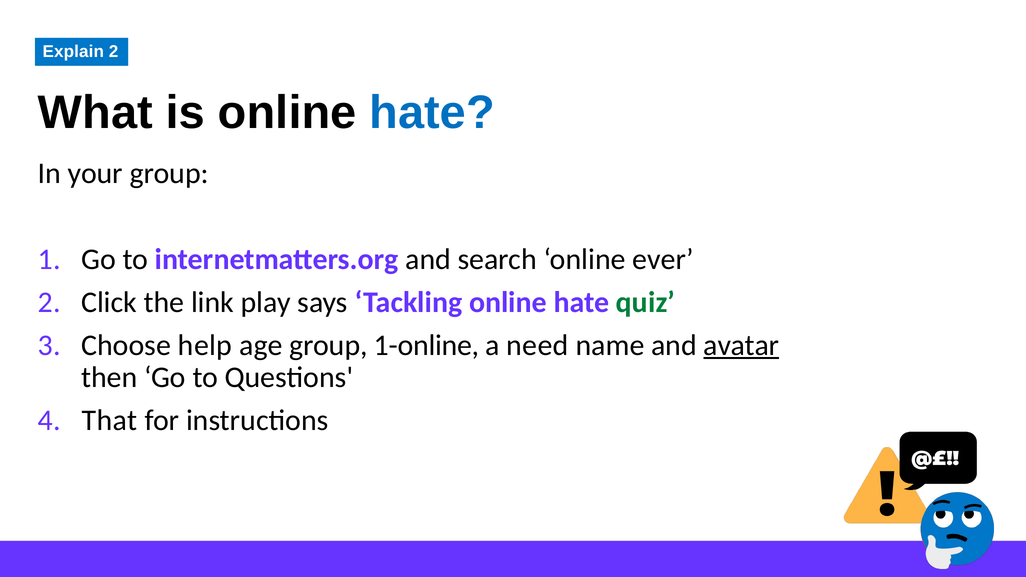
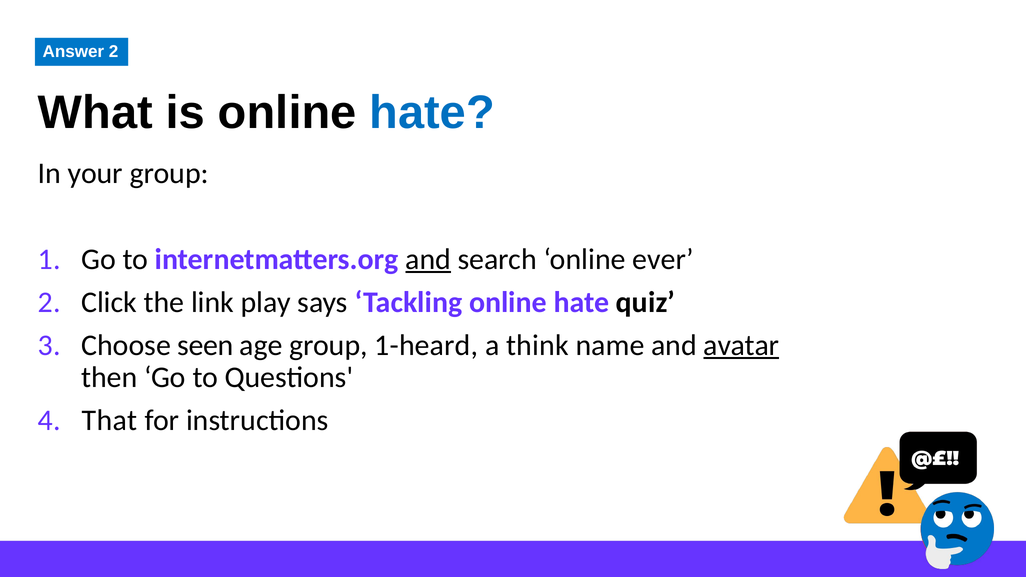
Explain: Explain -> Answer (73, 52)
and underline: none -> present (428, 259)
quiz colour: green -> black (646, 302)
help: help -> seen (205, 345)
1-online: 1-online -> 1-heard (426, 345)
need: need -> think (537, 345)
